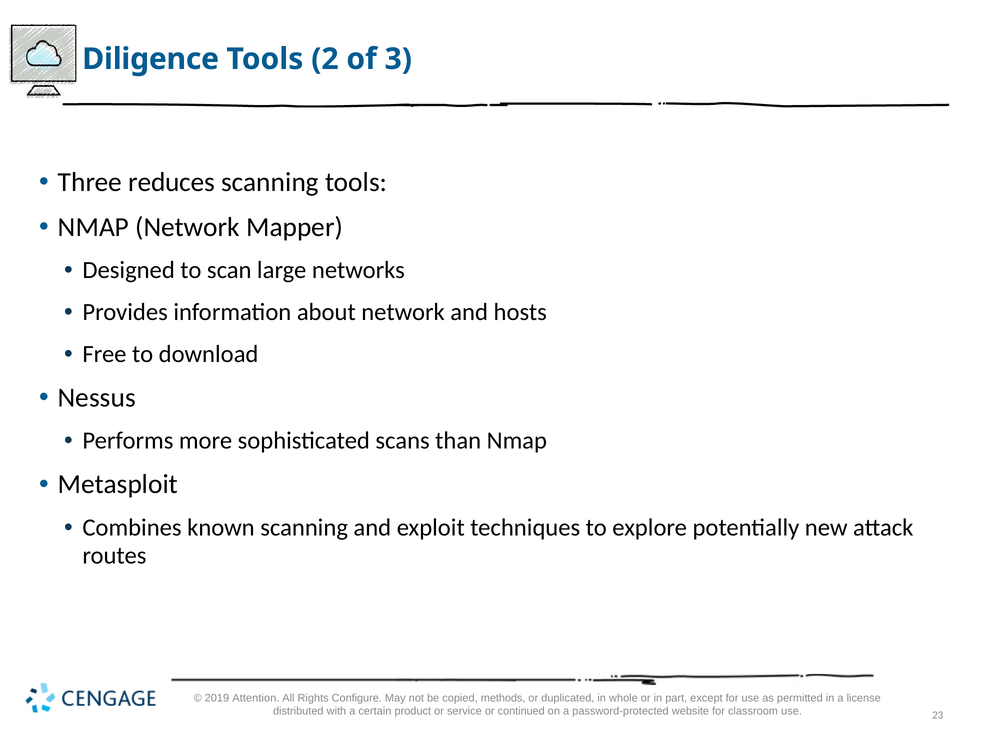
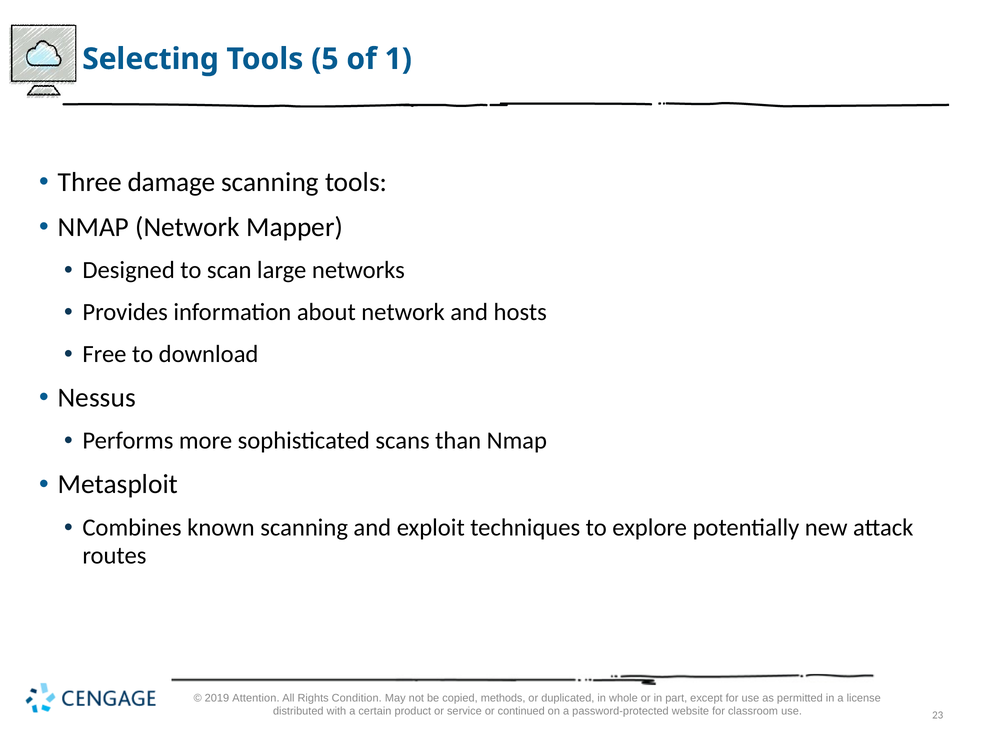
Diligence: Diligence -> Selecting (151, 59)
2: 2 -> 5 (325, 59)
3: 3 -> 1 (398, 59)
reduces: reduces -> damage (172, 182)
Configure: Configure -> Condition (357, 698)
